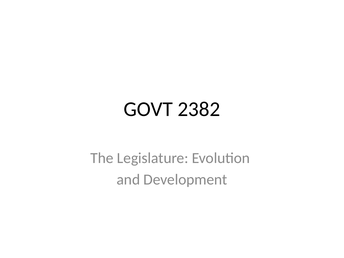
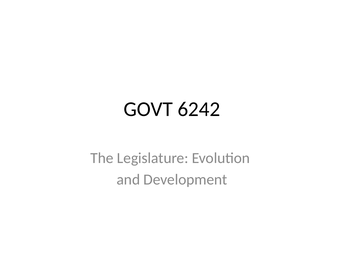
2382: 2382 -> 6242 (199, 109)
